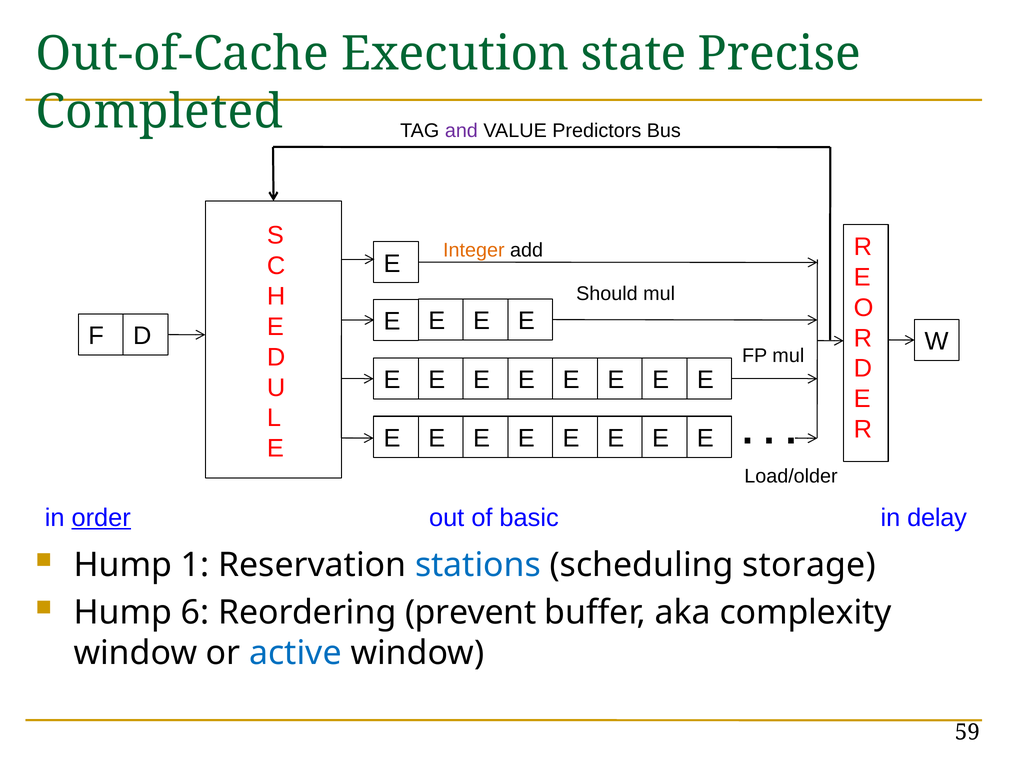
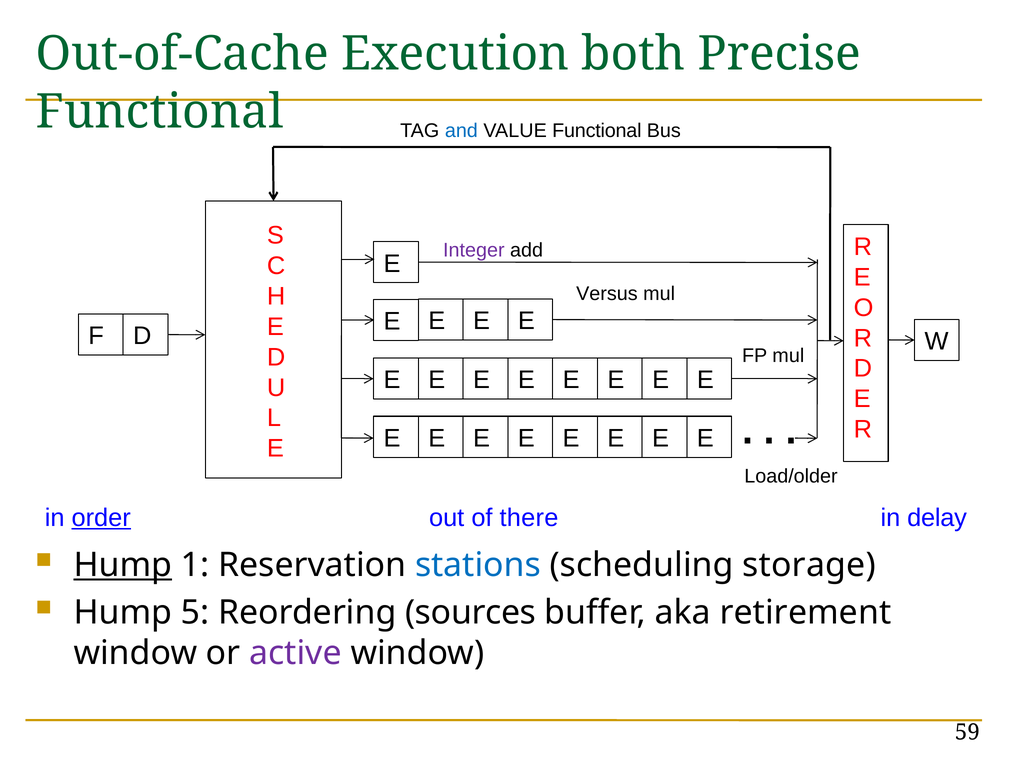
state: state -> both (633, 54)
Completed: Completed -> Functional (160, 112)
and colour: purple -> blue (461, 131)
VALUE Predictors: Predictors -> Functional (597, 131)
Integer colour: orange -> purple (474, 250)
Should: Should -> Versus (607, 294)
basic: basic -> there (529, 518)
Hump underline: none -> present (123, 565)
6: 6 -> 5 (195, 613)
prevent: prevent -> sources (471, 613)
complexity: complexity -> retirement (806, 613)
active colour: blue -> purple (295, 653)
